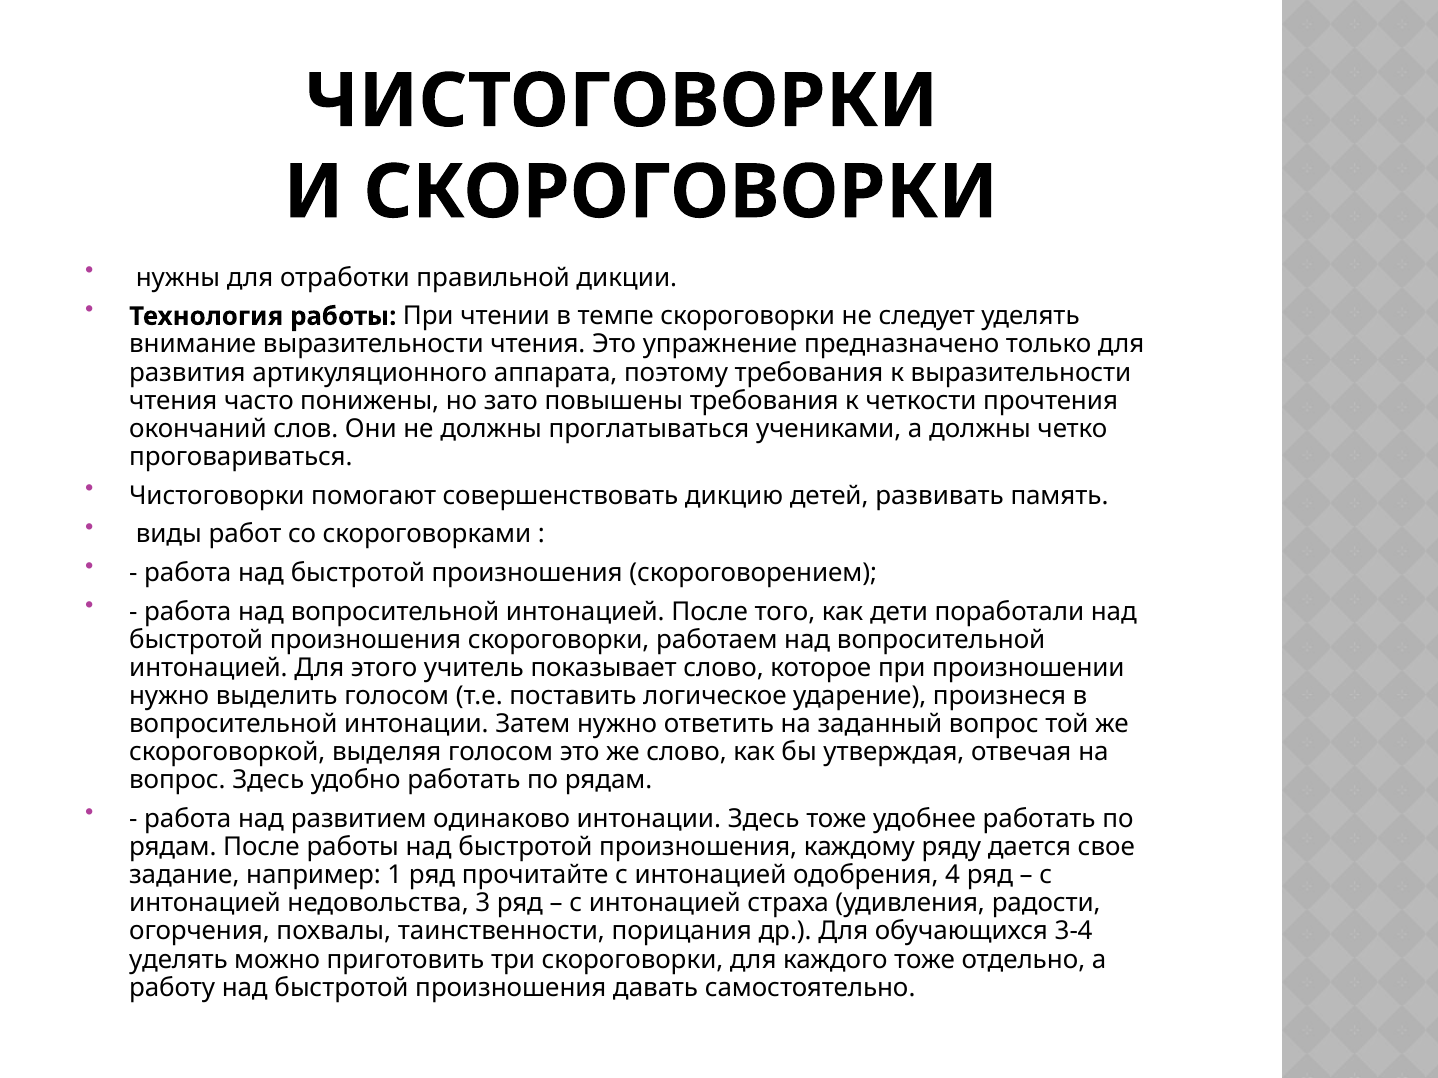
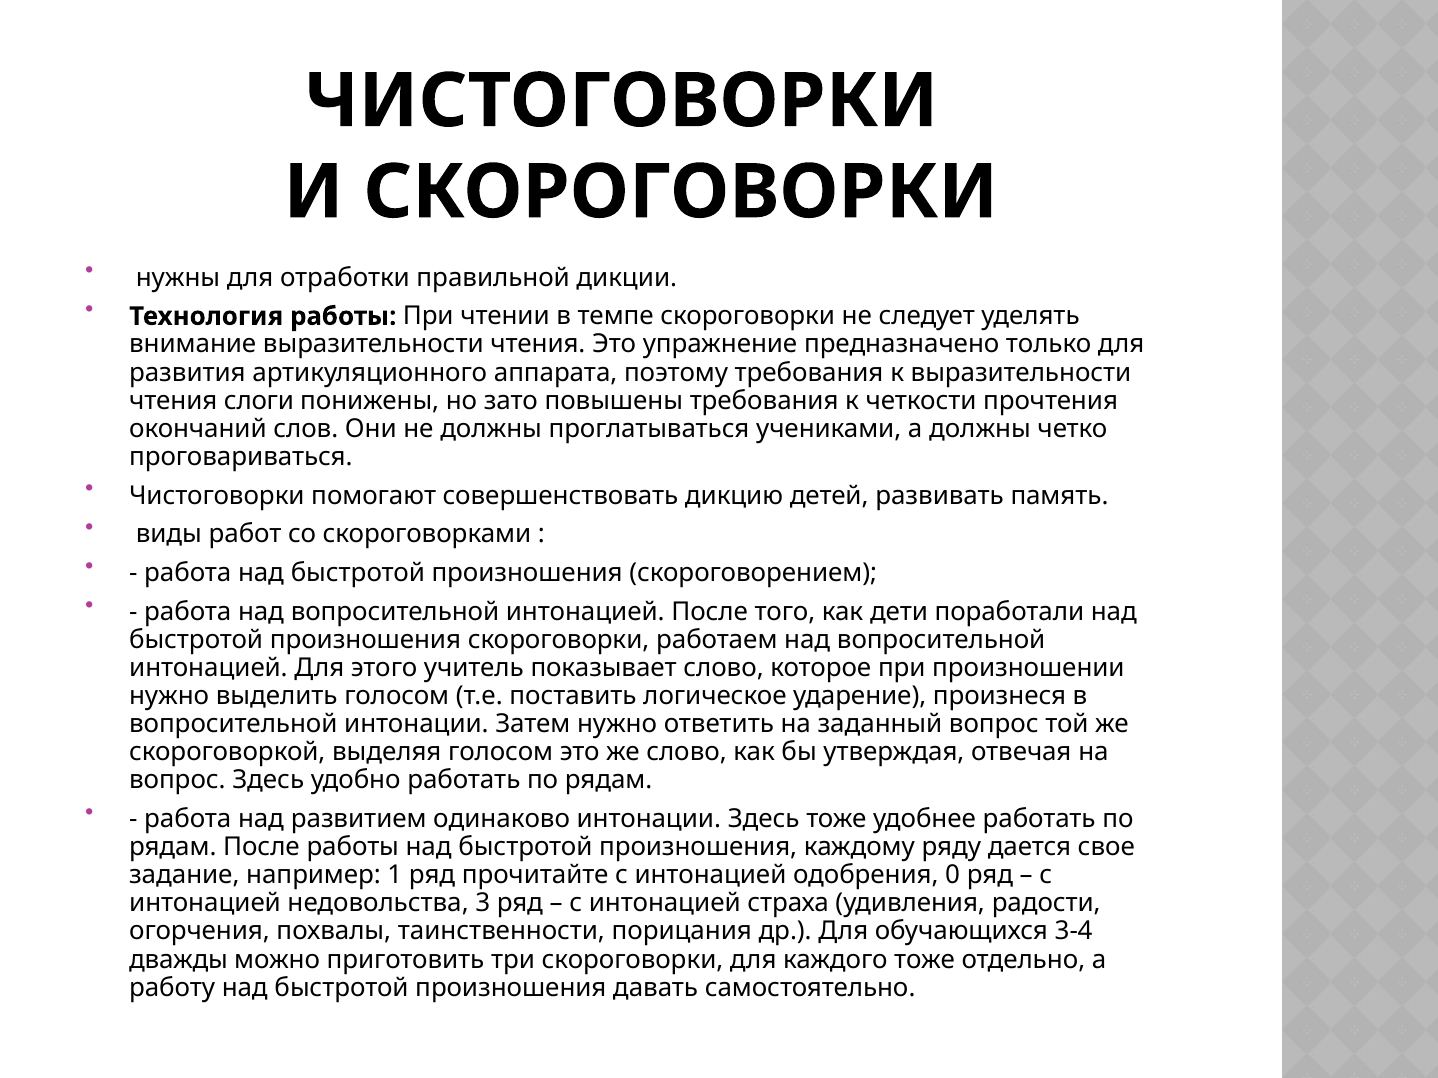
часто: часто -> слоги (259, 401)
4: 4 -> 0 (953, 876)
уделять: уделять -> дважды (179, 960)
